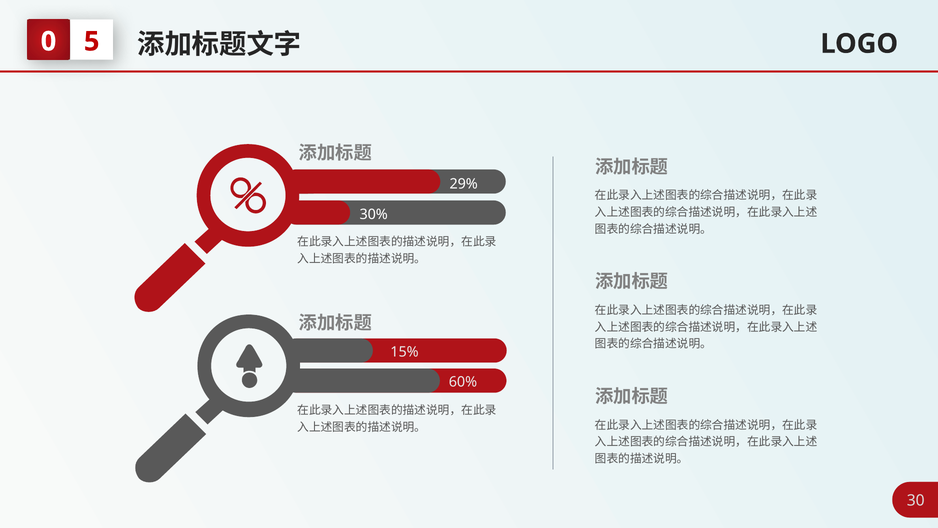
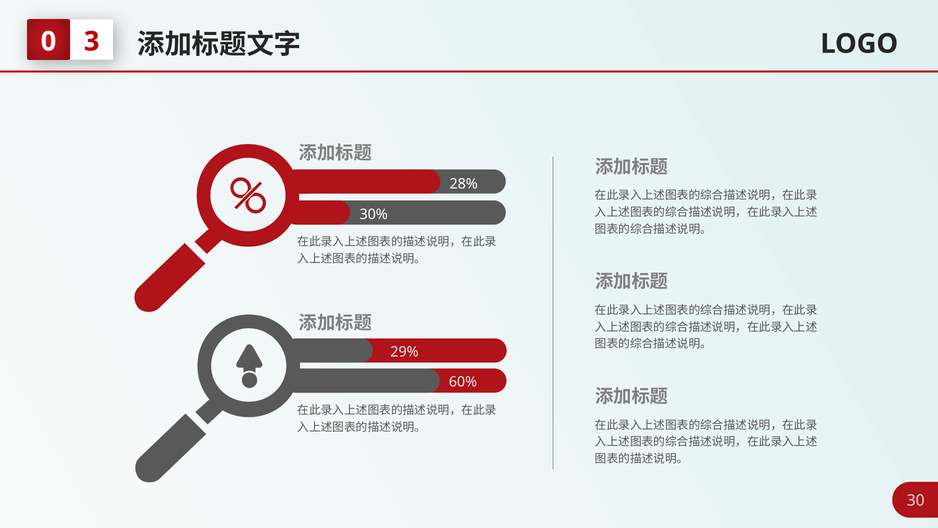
5: 5 -> 3 (92, 41)
29%: 29% -> 28% (464, 184)
15%: 15% -> 29% (405, 352)
